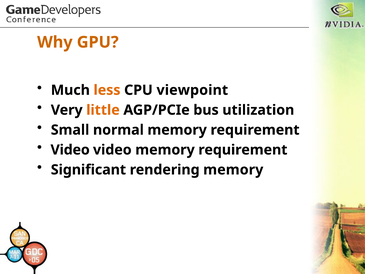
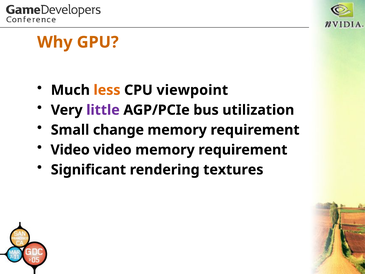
little colour: orange -> purple (103, 110)
normal: normal -> change (118, 130)
rendering memory: memory -> textures (233, 170)
